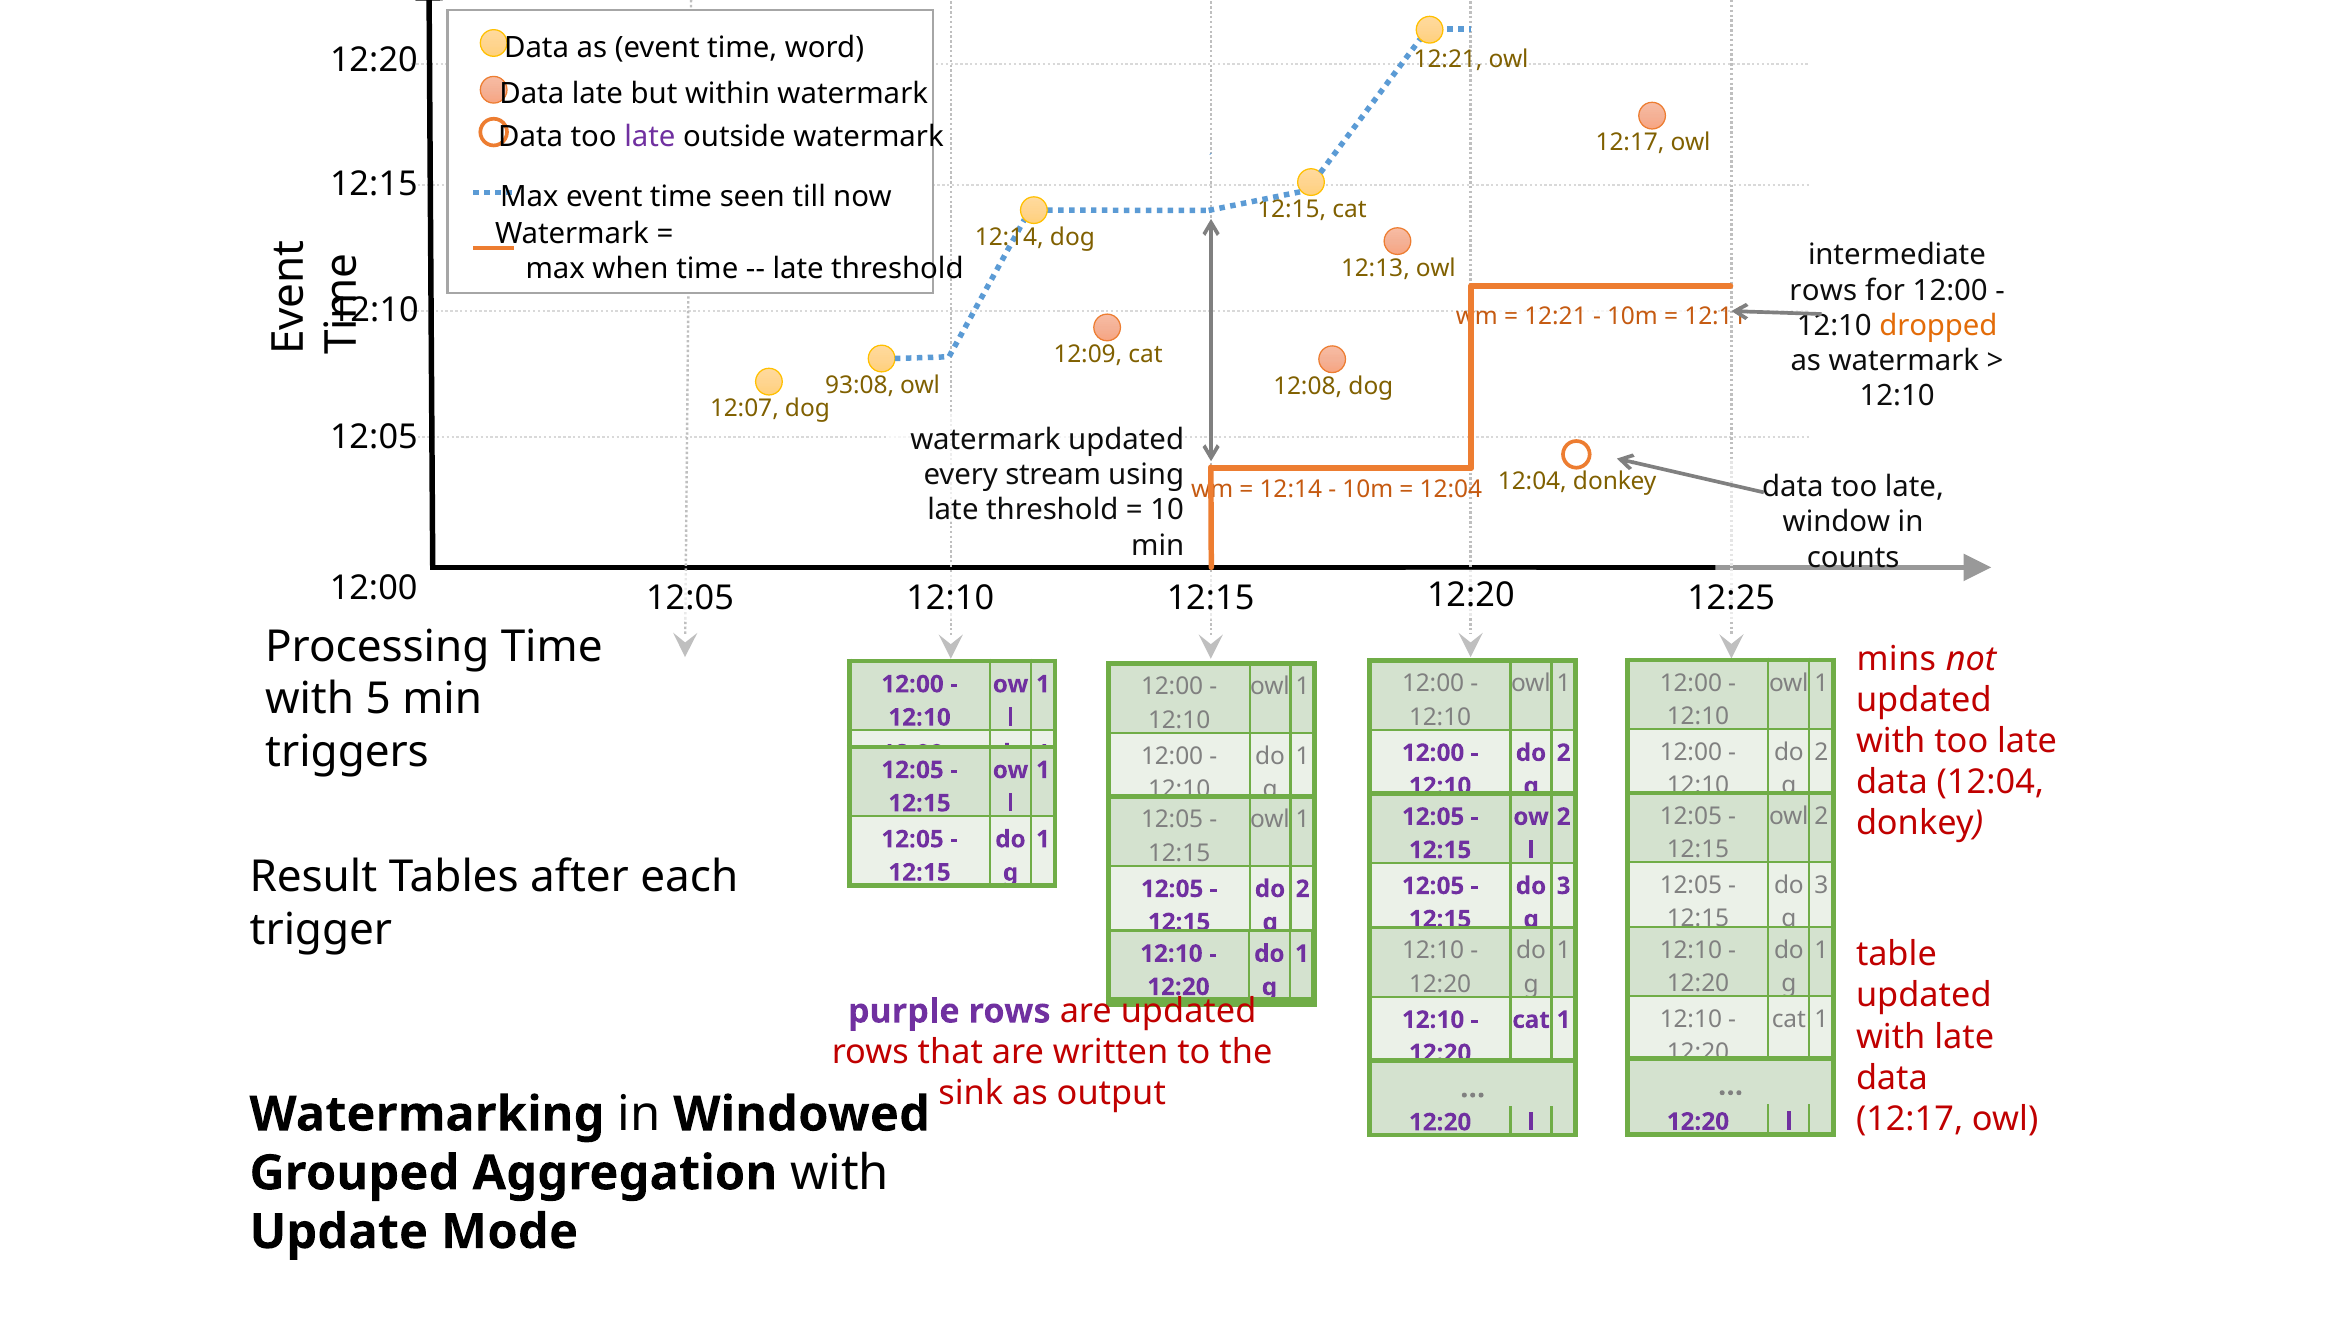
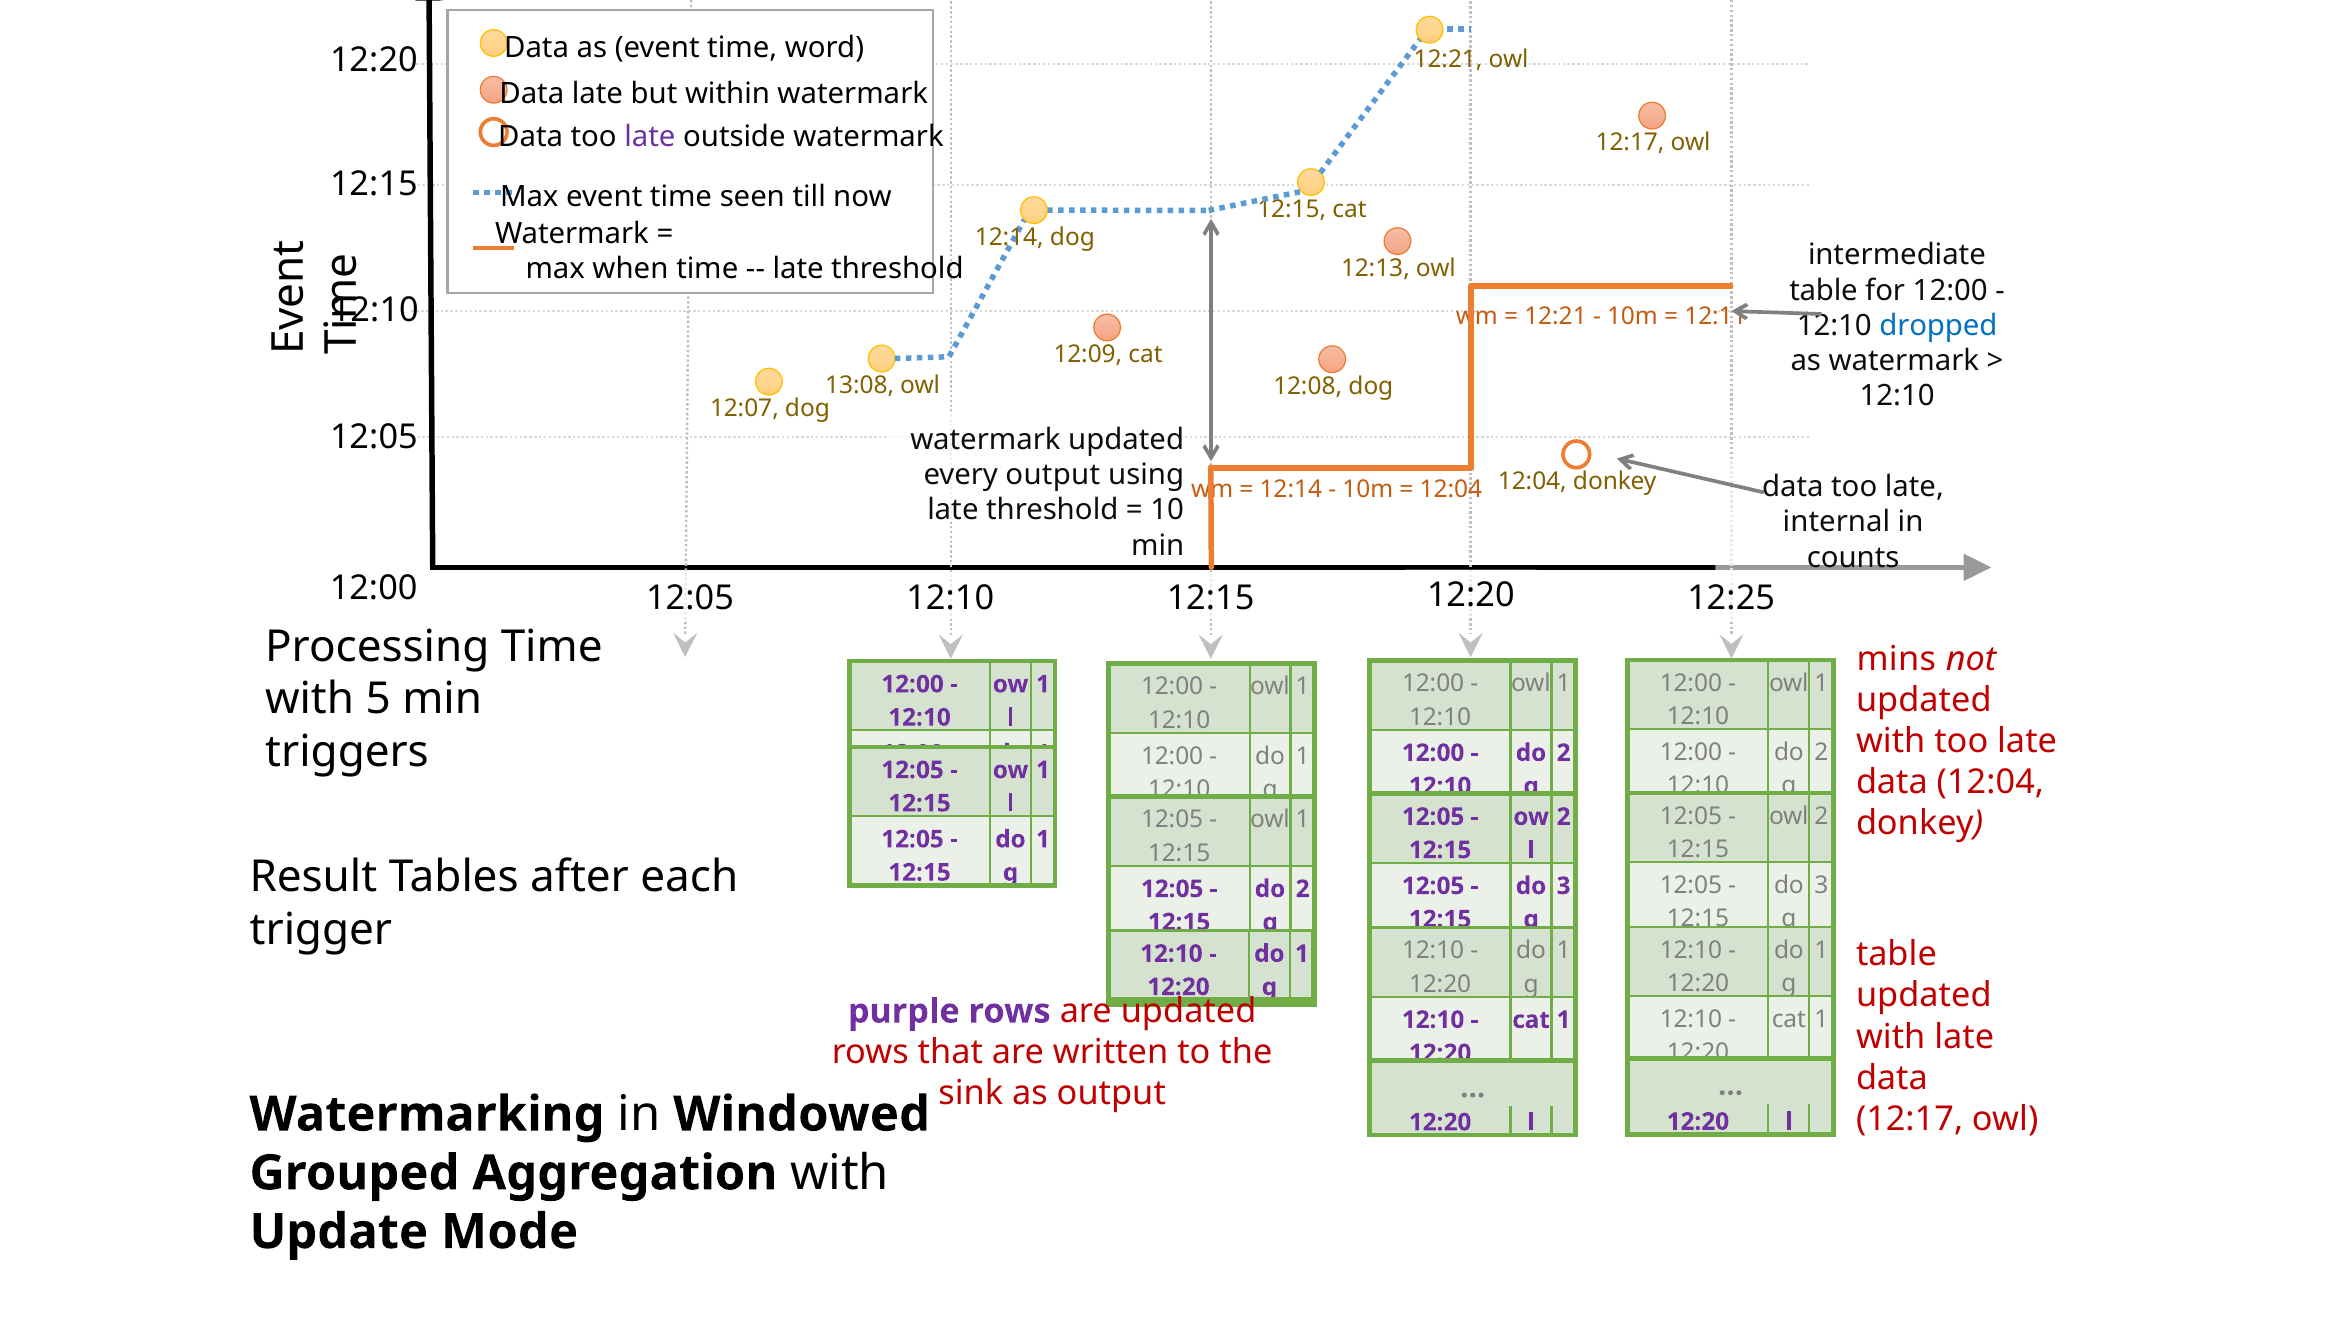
rows: rows -> table (1824, 290)
dropped colour: orange -> blue (1938, 326)
93:08: 93:08 -> 13:08 (860, 385)
every stream: stream -> output (1053, 475)
window: window -> internal (1836, 522)
